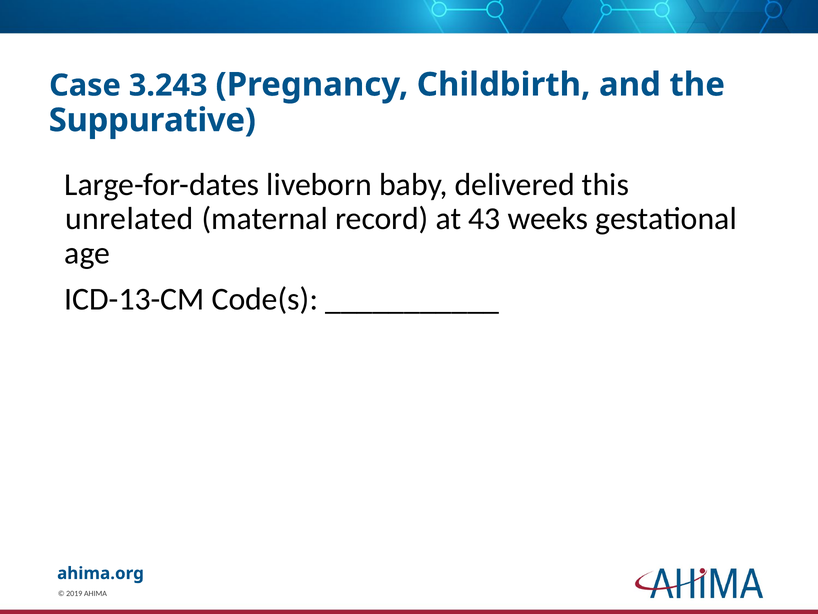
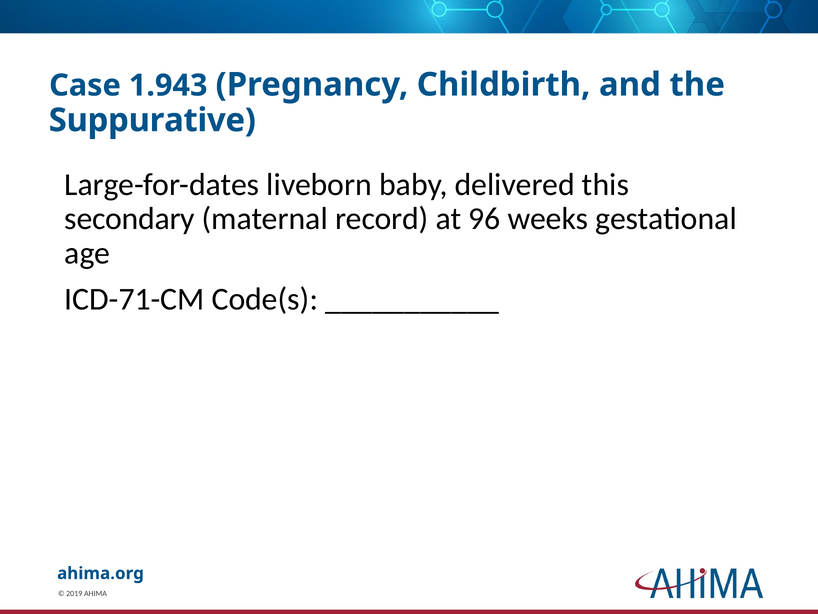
3.243: 3.243 -> 1.943 (168, 85)
unrelated: unrelated -> secondary (130, 219)
43: 43 -> 96 (484, 219)
ICD-13-CM: ICD-13-CM -> ICD-71-CM (134, 299)
